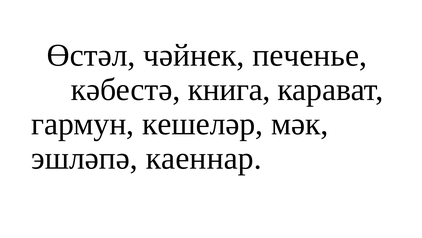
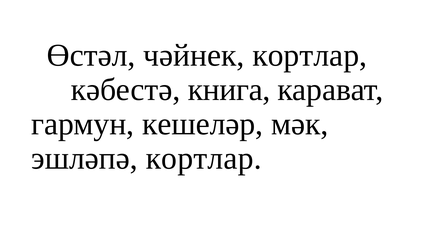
чәйнек печенье: печенье -> кортлар (310, 55)
эшләпә каеннар: каеннар -> кортлар (204, 158)
